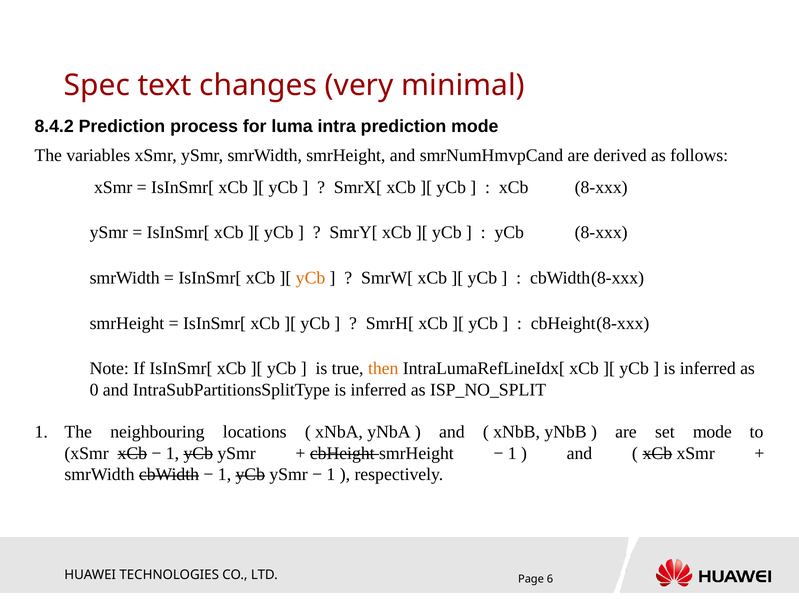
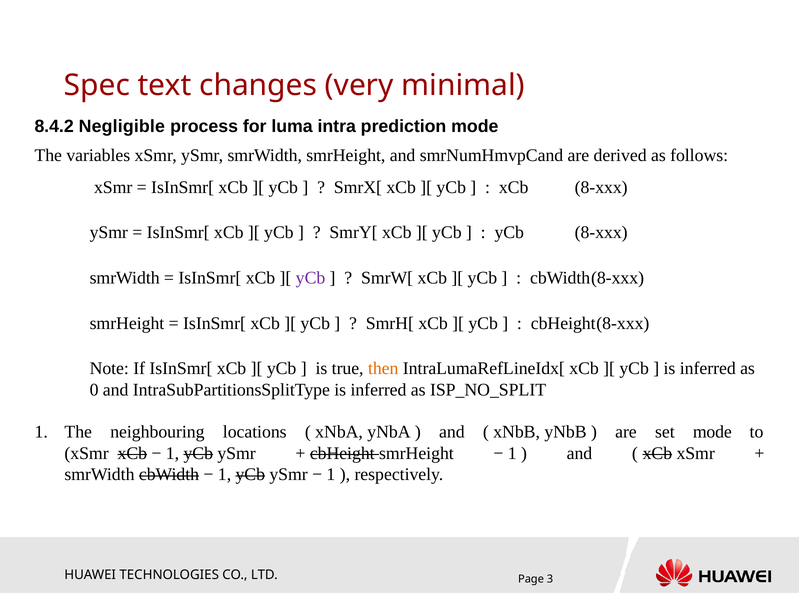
8.4.2 Prediction: Prediction -> Negligible (122, 127)
yCb colour: orange -> purple (311, 278)
6: 6 -> 3 (550, 579)
